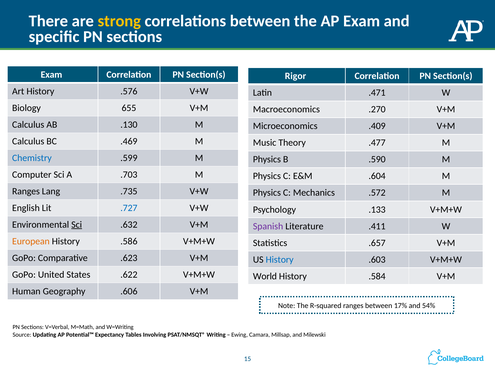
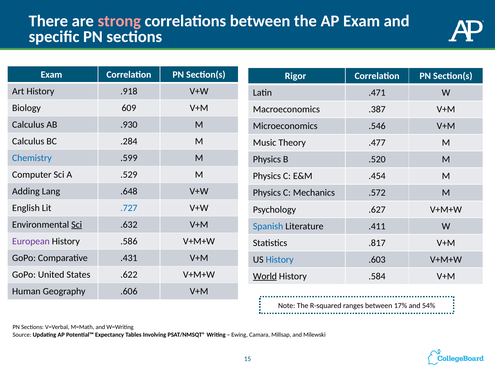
strong colour: yellow -> pink (119, 21)
.576: .576 -> .918 (129, 91)
655: 655 -> 609 (129, 108)
.270: .270 -> .387 (377, 110)
.130: .130 -> .930 (129, 125)
.409: .409 -> .546 (377, 126)
.469: .469 -> .284 (129, 141)
.590: .590 -> .520 (377, 160)
.703: .703 -> .529 (129, 175)
.604: .604 -> .454 (377, 176)
Ranges: Ranges -> Adding (26, 191)
.735: .735 -> .648 (129, 191)
.133: .133 -> .627 (377, 210)
Spanish colour: purple -> blue (268, 226)
European colour: orange -> purple (31, 241)
.657: .657 -> .817 (377, 243)
.623: .623 -> .431 (129, 258)
World underline: none -> present (265, 276)
